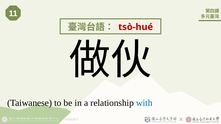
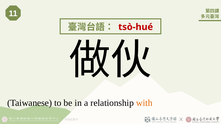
with colour: blue -> orange (144, 103)
